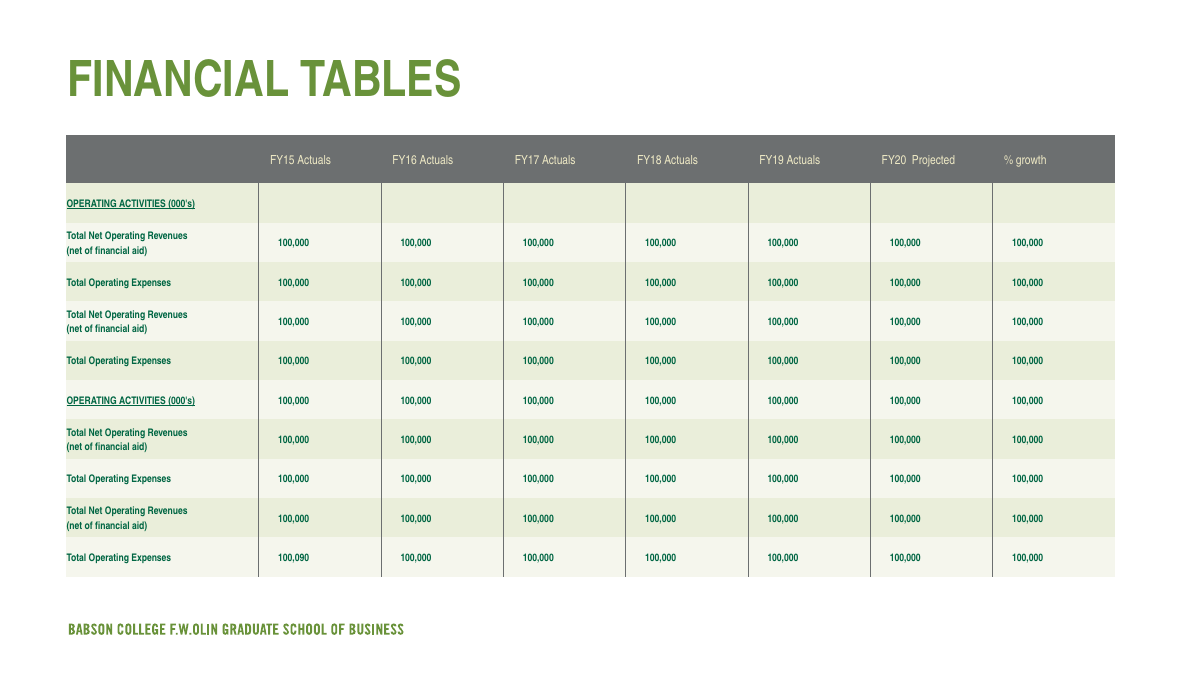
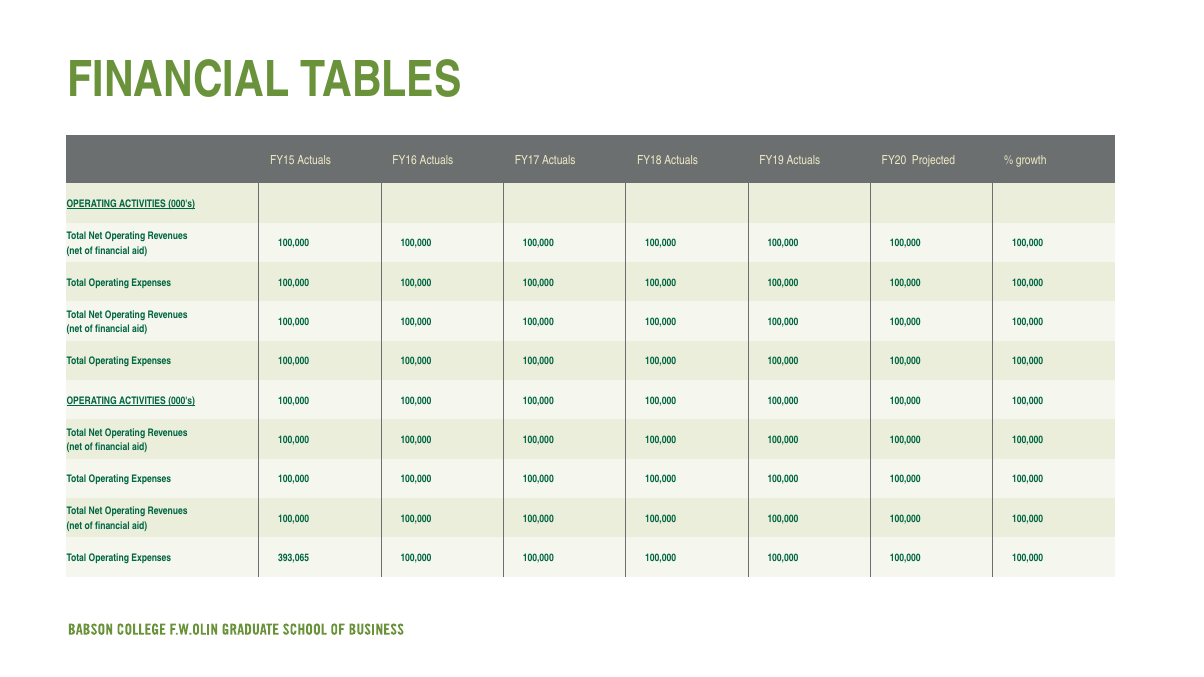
100,090: 100,090 -> 393,065 (294, 558)
